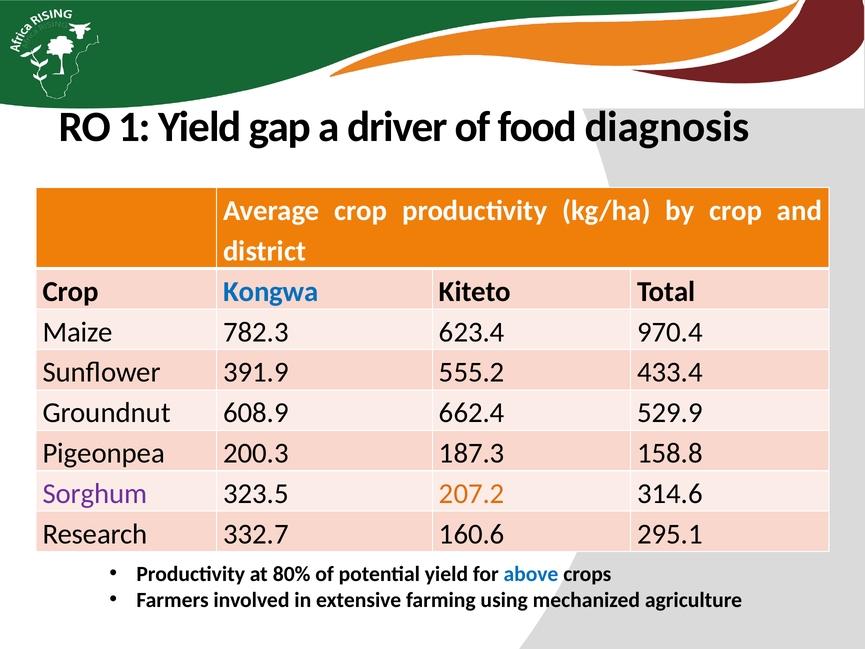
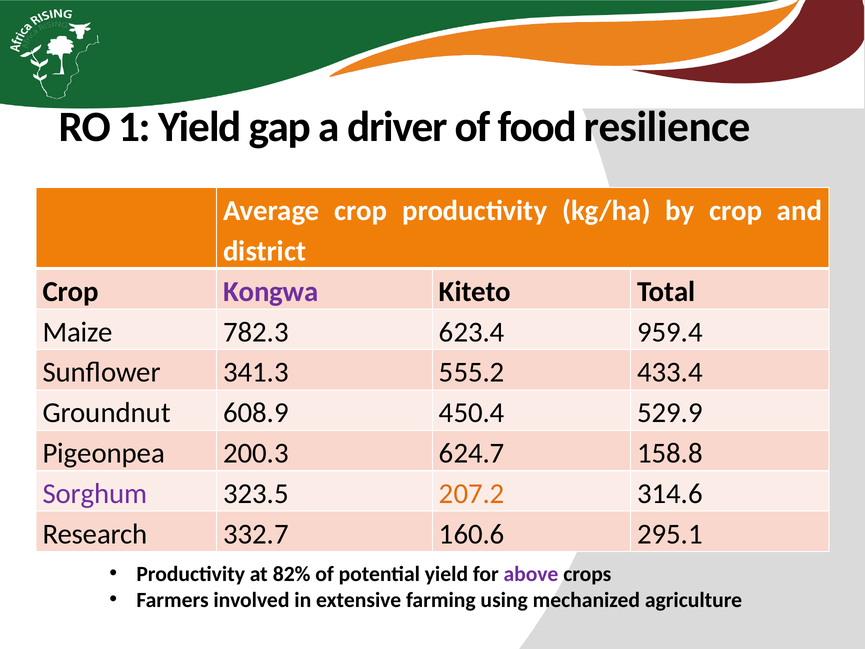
diagnosis: diagnosis -> resilience (667, 127)
Kongwa colour: blue -> purple (271, 291)
970.4: 970.4 -> 959.4 (670, 332)
391.9: 391.9 -> 341.3 (256, 372)
662.4: 662.4 -> 450.4 (472, 413)
187.3: 187.3 -> 624.7 (472, 453)
80%: 80% -> 82% (292, 574)
above colour: blue -> purple (531, 574)
